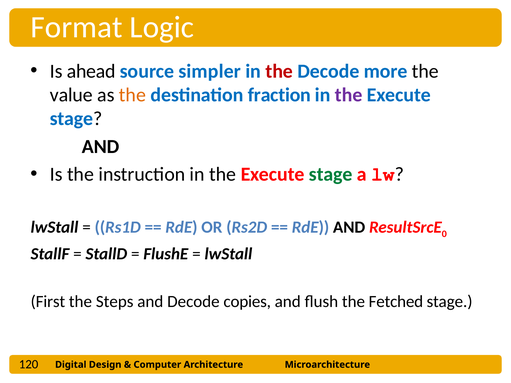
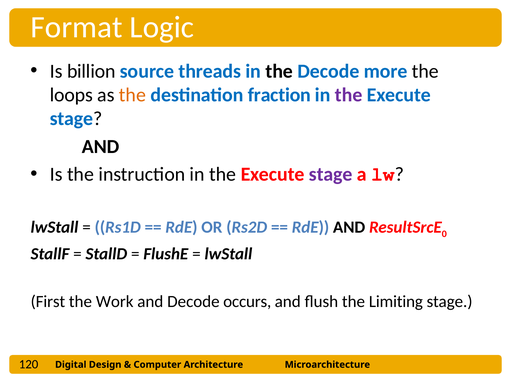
ahead: ahead -> billion (91, 71)
simpler: simpler -> threads (210, 71)
the colour: red -> black (279, 71)
value: value -> loops (71, 95)
stage colour: green -> purple (331, 174)
Steps: Steps -> Work (115, 302)
copies: copies -> occurs (247, 302)
Fetched: Fetched -> Limiting (396, 302)
